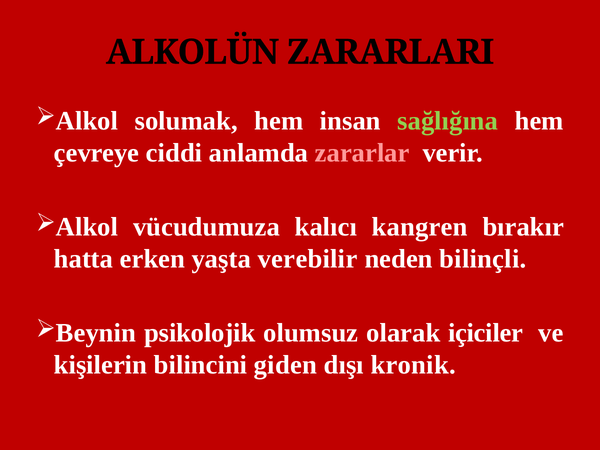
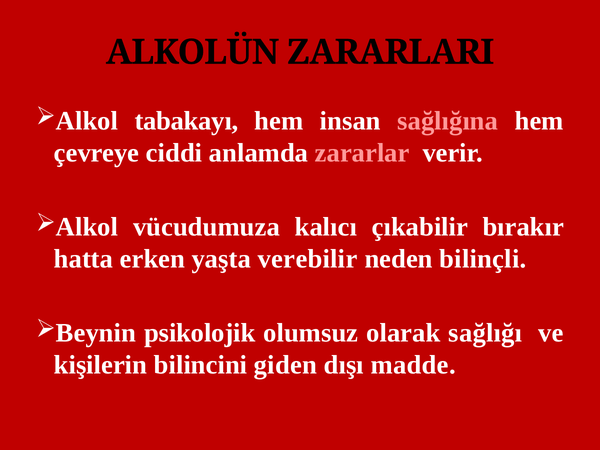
solumak: solumak -> tabakayı (186, 121)
sağlığına colour: light green -> pink (448, 121)
kangren: kangren -> çıkabilir (420, 227)
içiciler: içiciler -> sağlığı (485, 333)
kronik: kronik -> madde (413, 365)
